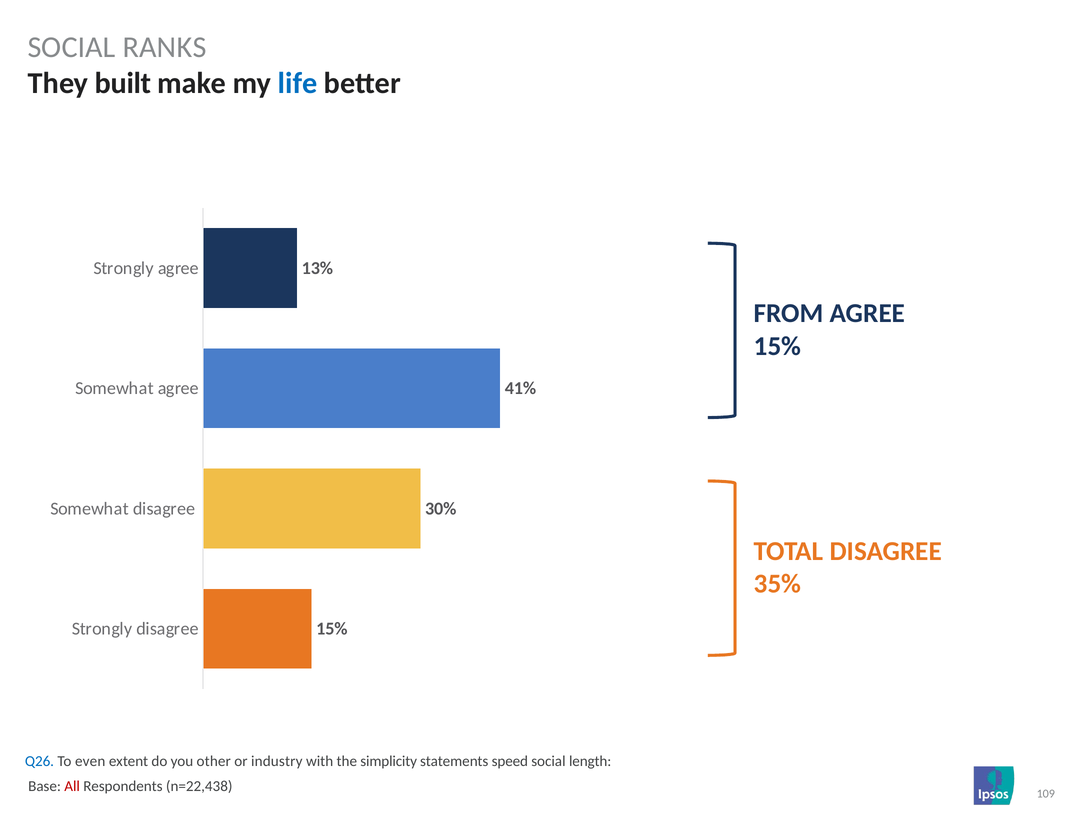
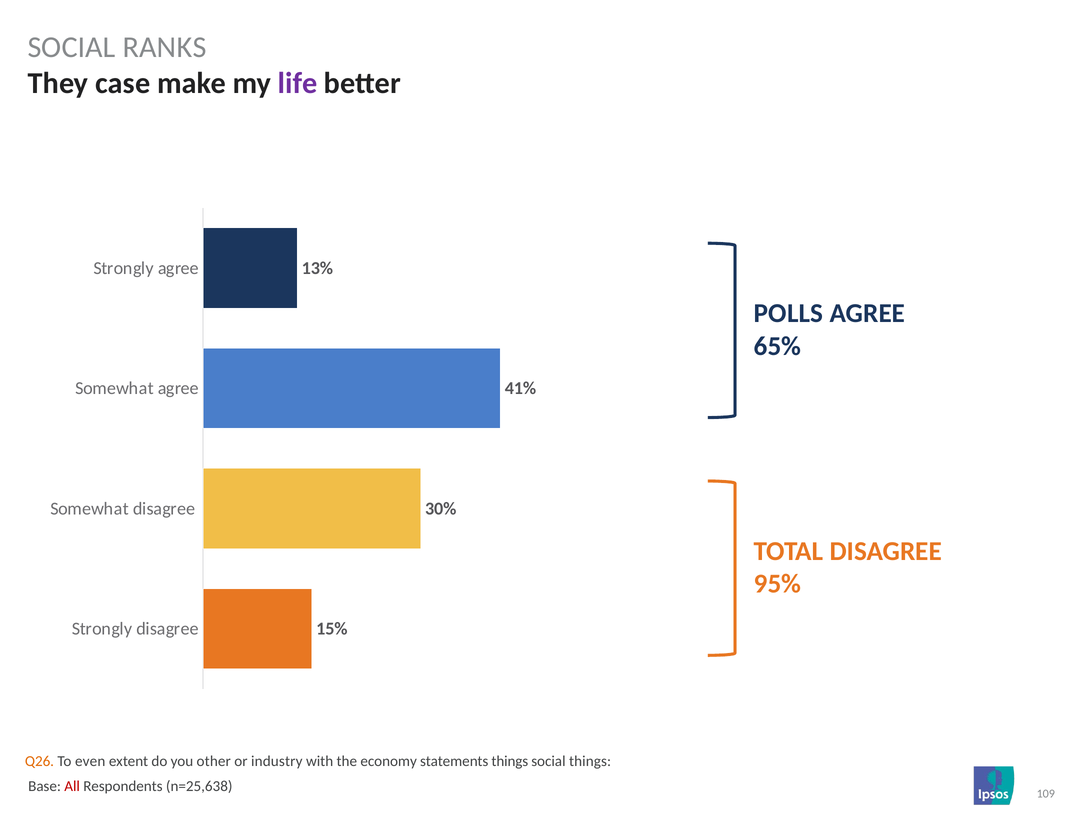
built: built -> case (123, 83)
life colour: blue -> purple (298, 83)
FROM: FROM -> POLLS (788, 313)
15%: 15% -> 65% (777, 346)
35%: 35% -> 95% (777, 584)
Q26 colour: blue -> orange (40, 761)
simplicity: simplicity -> economy (389, 761)
statements speed: speed -> things (510, 761)
social length: length -> things (590, 761)
n=22,438: n=22,438 -> n=25,638 (199, 786)
